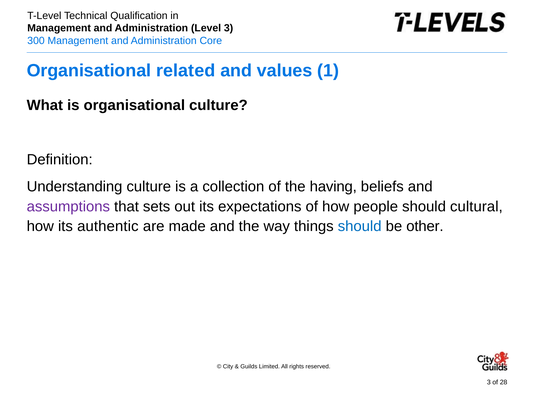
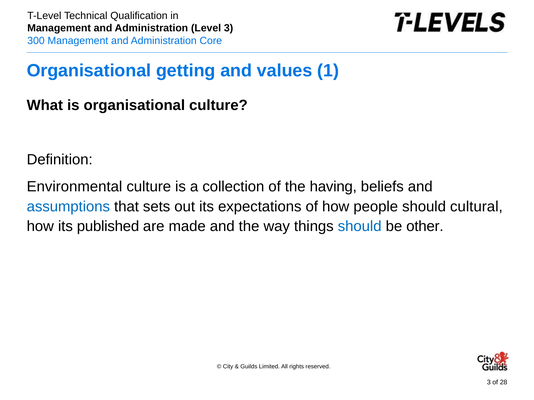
related: related -> getting (186, 71)
Understanding: Understanding -> Environmental (74, 187)
assumptions colour: purple -> blue (68, 207)
authentic: authentic -> published (108, 227)
